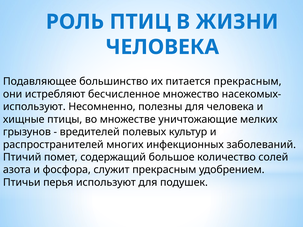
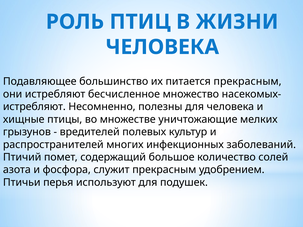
используют: используют -> истребляют (34, 107)
